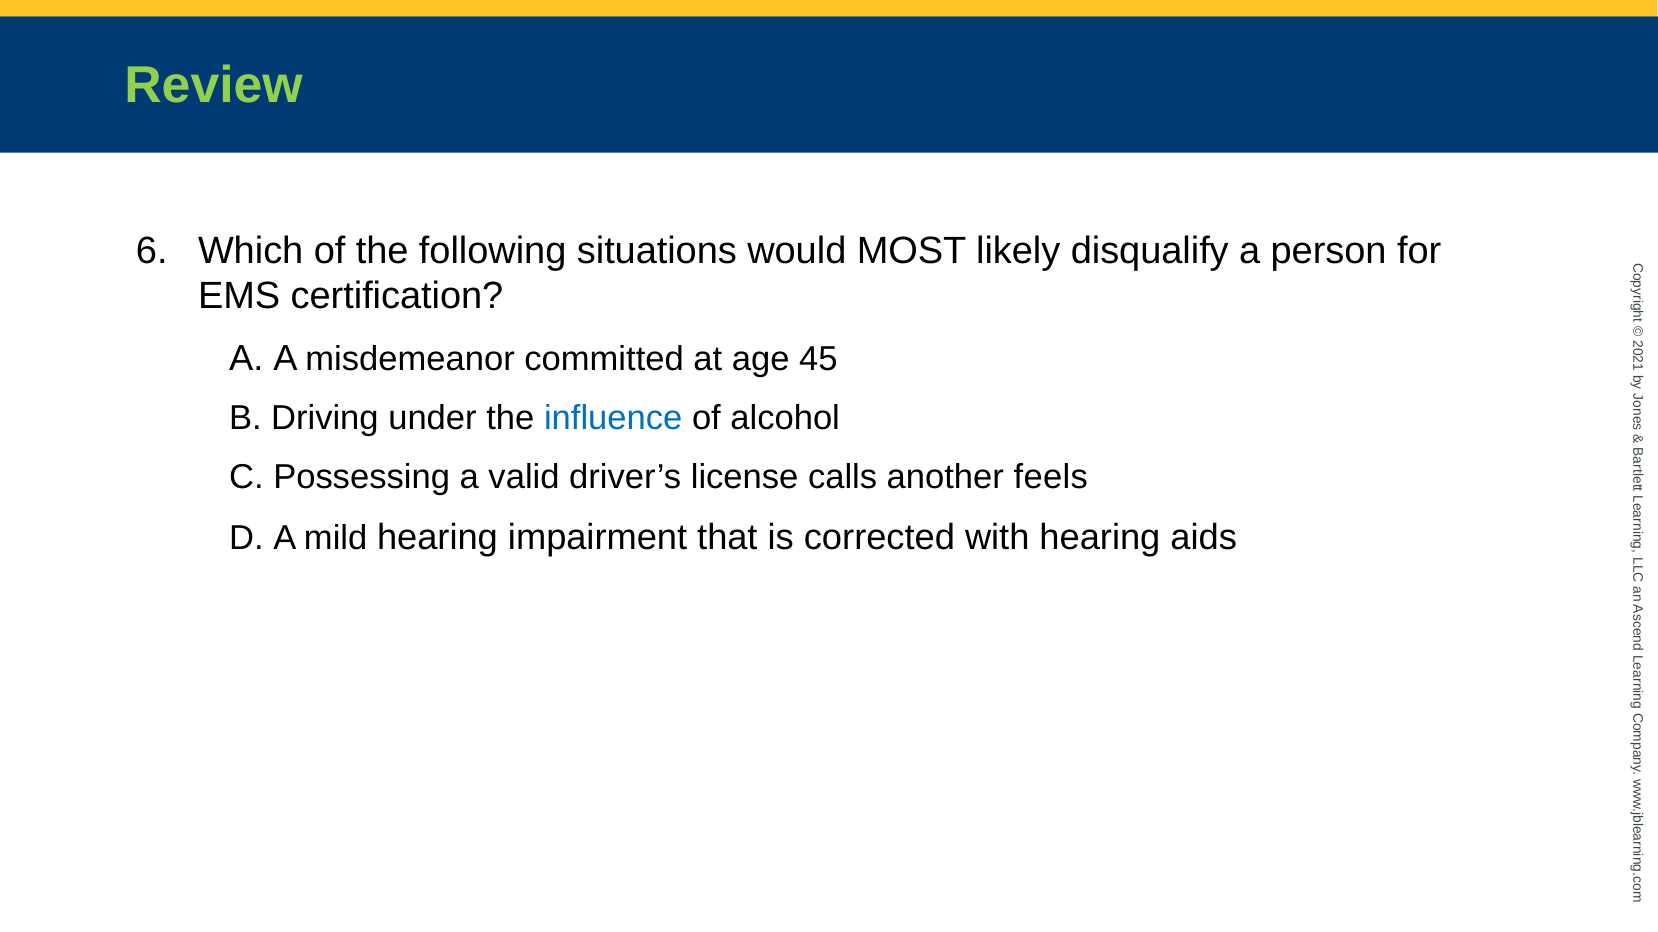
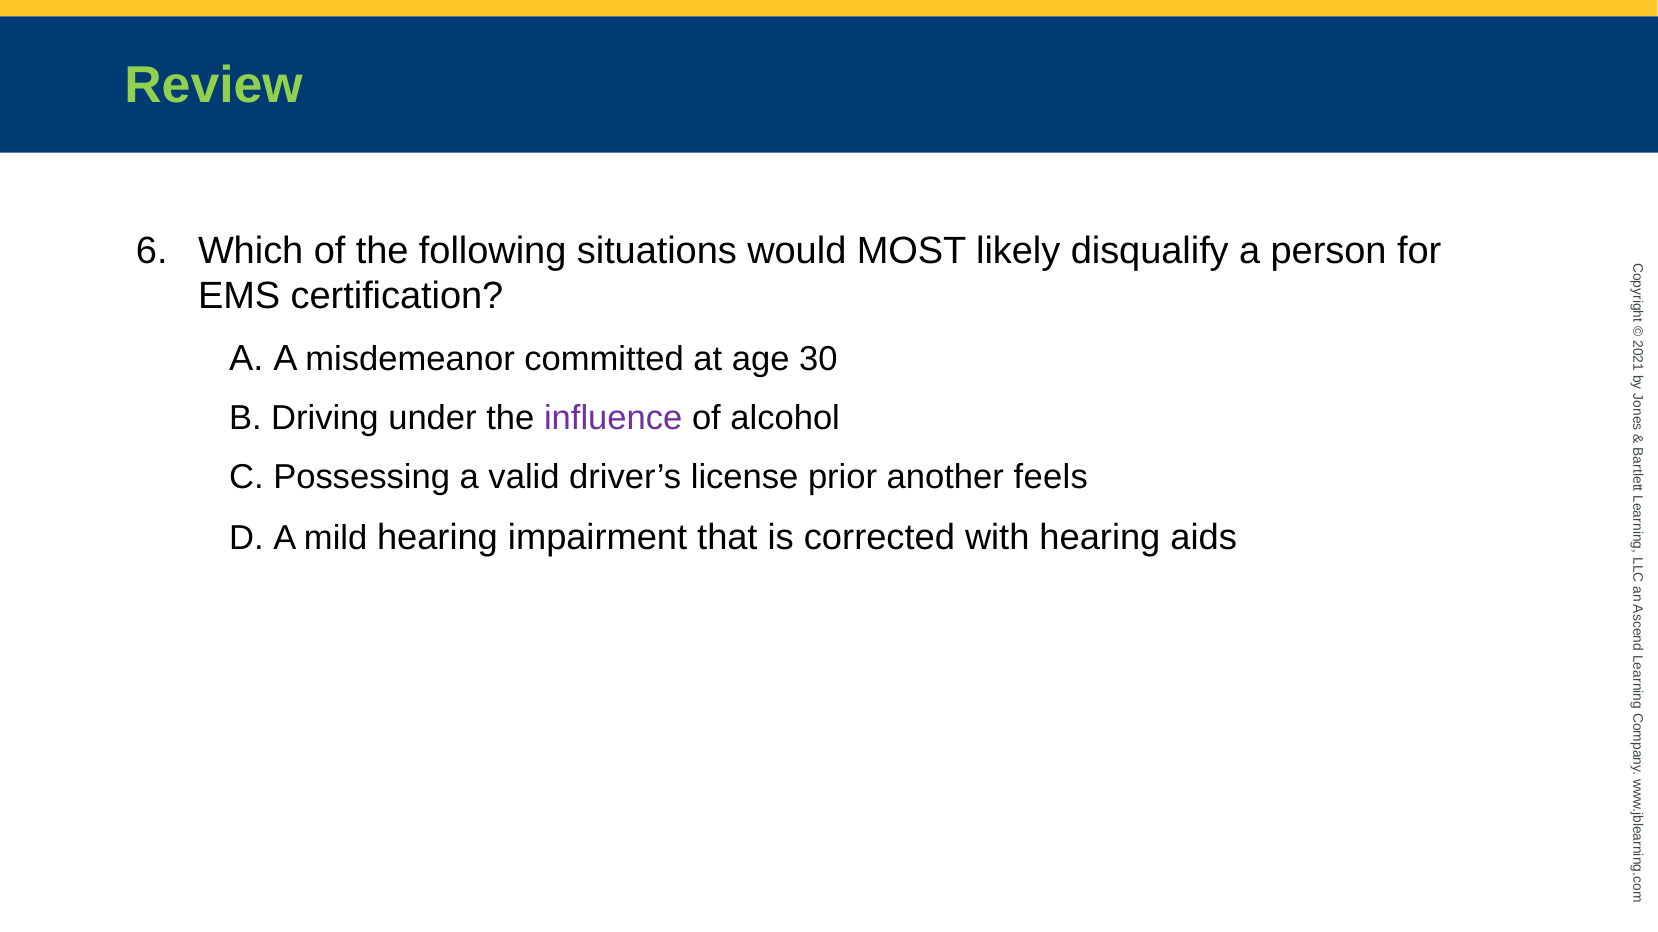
45: 45 -> 30 (818, 360)
influence colour: blue -> purple (613, 419)
calls: calls -> prior (843, 477)
